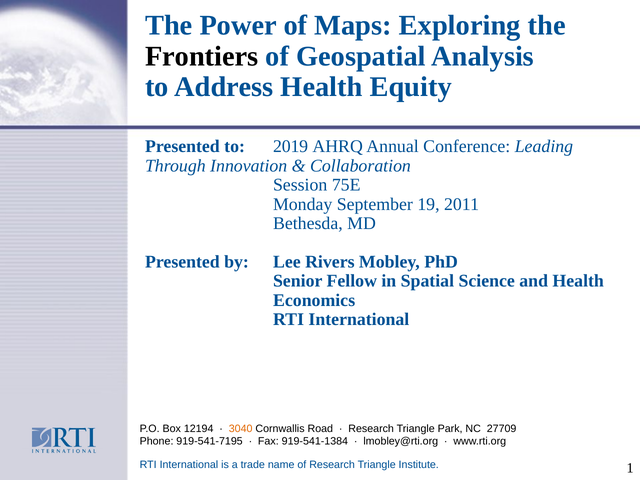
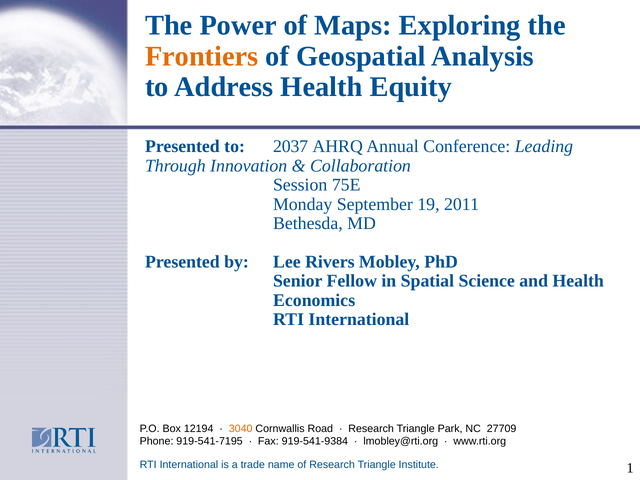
Frontiers colour: black -> orange (202, 56)
2019: 2019 -> 2037 (291, 147)
919-541-1384: 919-541-1384 -> 919-541-9384 (315, 441)
